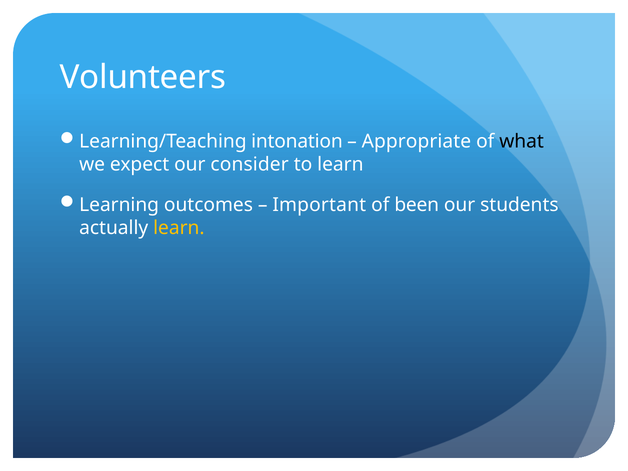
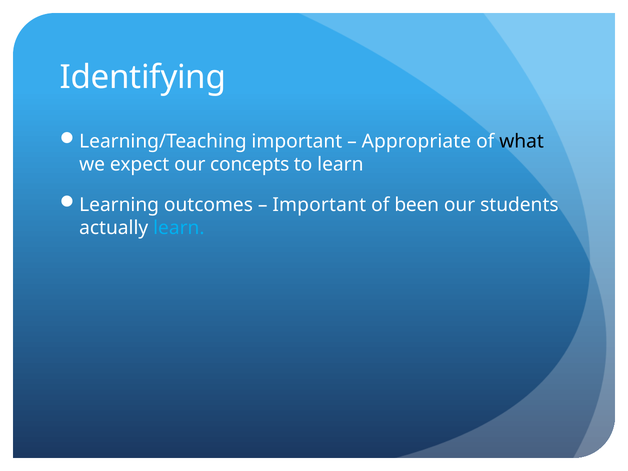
Volunteers: Volunteers -> Identifying (143, 77)
Learning/Teaching intonation: intonation -> important (297, 142)
consider: consider -> concepts (250, 165)
learn colour: yellow -> light blue (179, 228)
